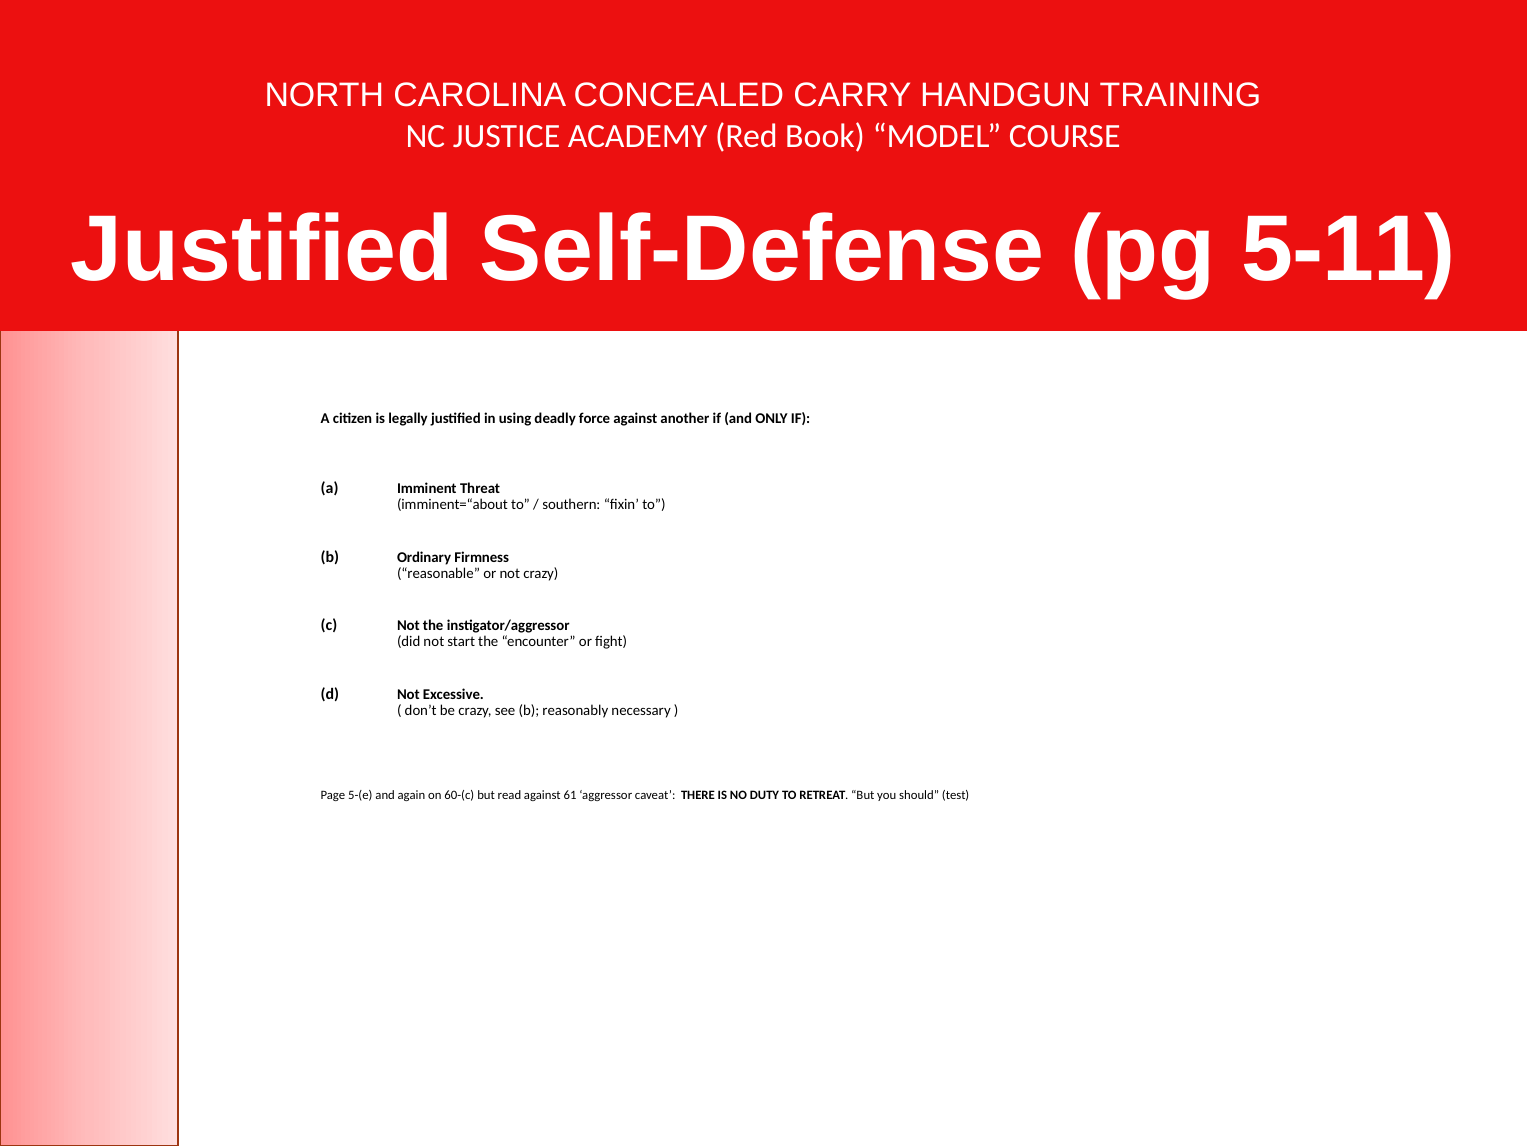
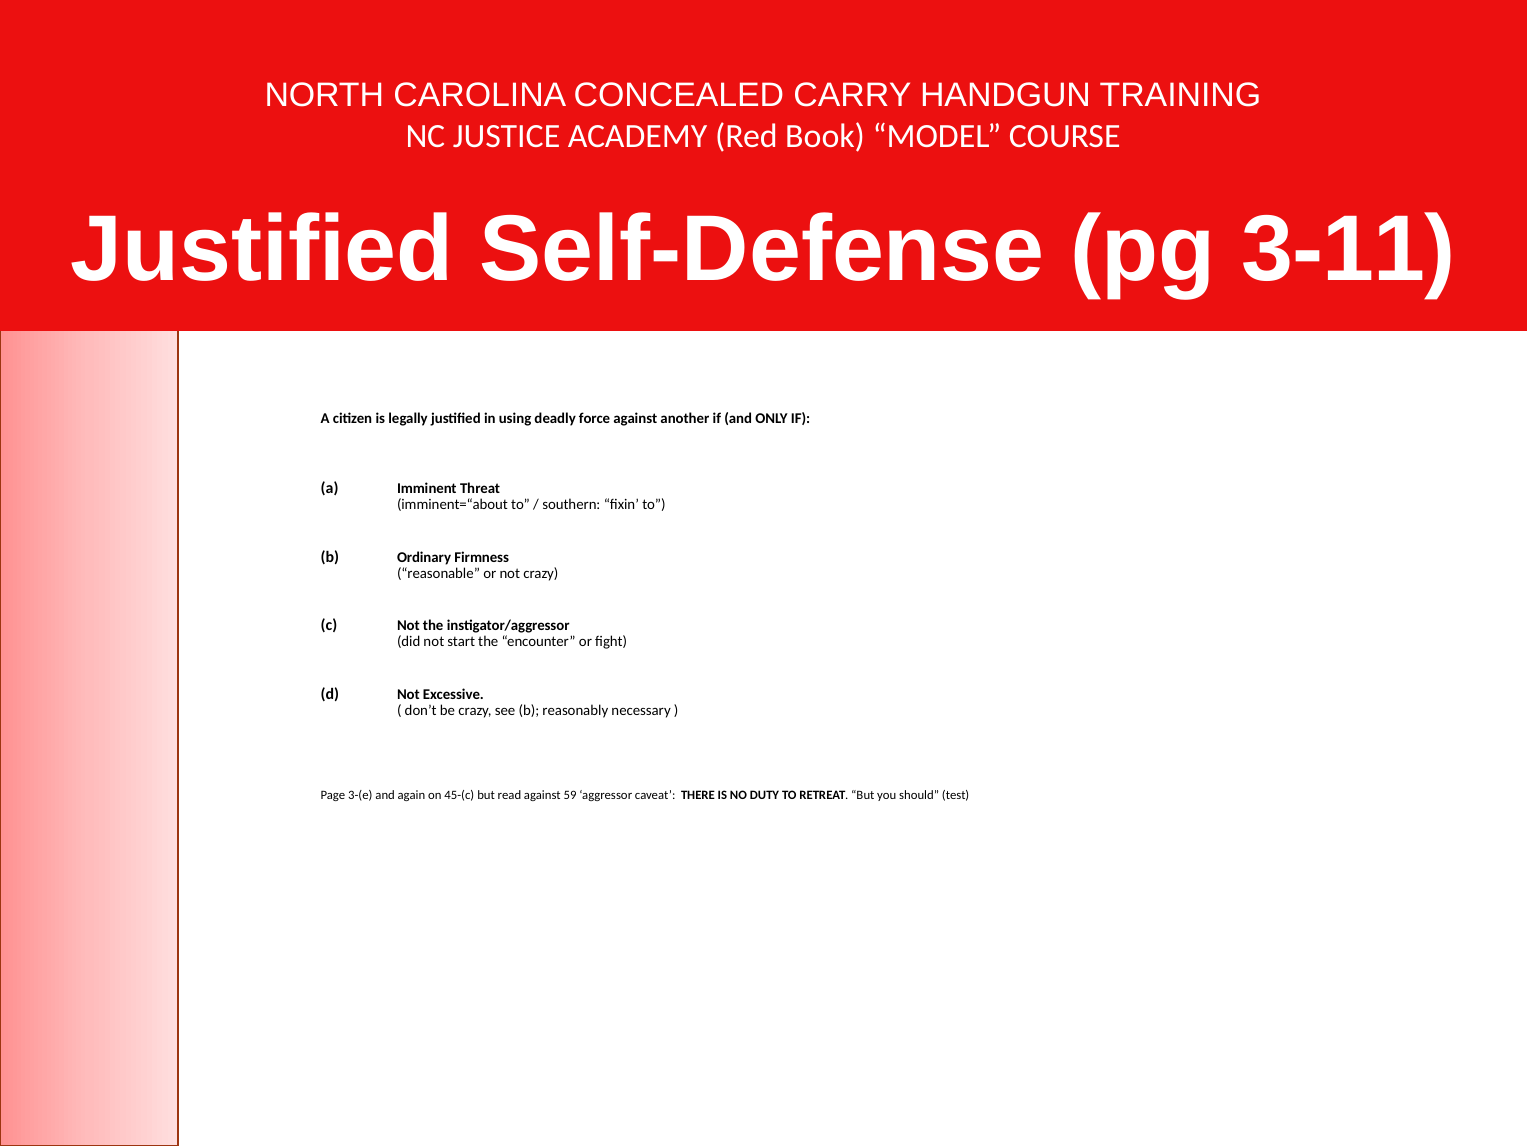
5-11: 5-11 -> 3-11 (1348, 250)
5-(e: 5-(e -> 3-(e (360, 795)
60-(c: 60-(c -> 45-(c (459, 795)
61: 61 -> 59 (570, 795)
